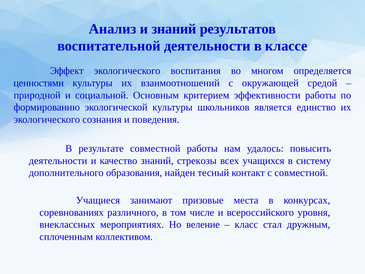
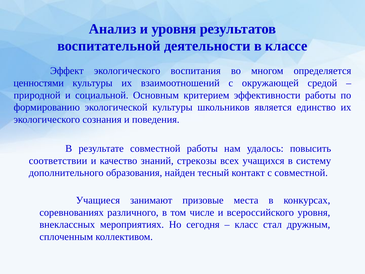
и знаний: знаний -> уровня (174, 29)
деятельности: деятельности -> соответствии (58, 161)
веление: веление -> сегодня (203, 224)
